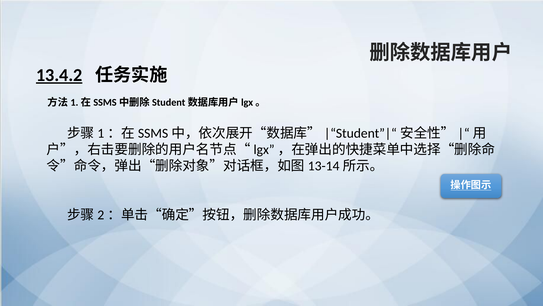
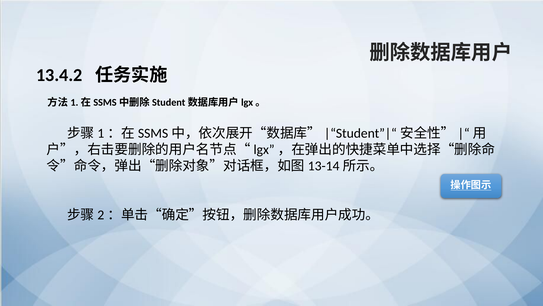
13.4.2 underline: present -> none (59, 75)
